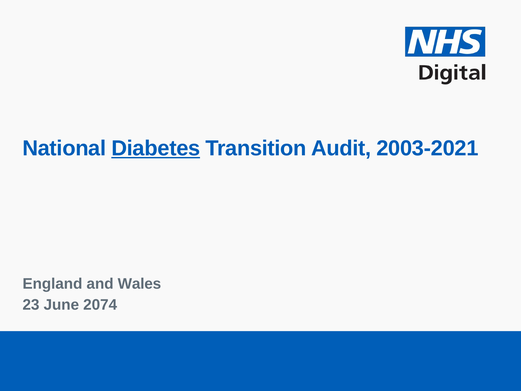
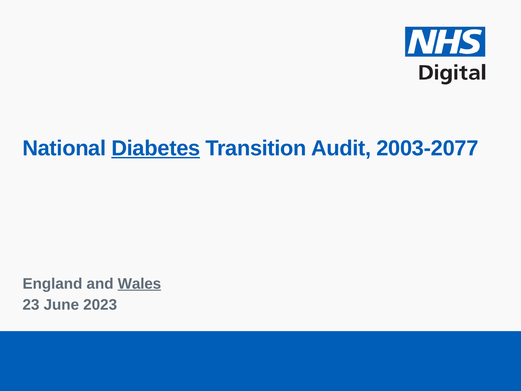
2003-2021: 2003-2021 -> 2003-2077 (427, 148)
Wales underline: none -> present (139, 284)
2074: 2074 -> 2023 (100, 305)
